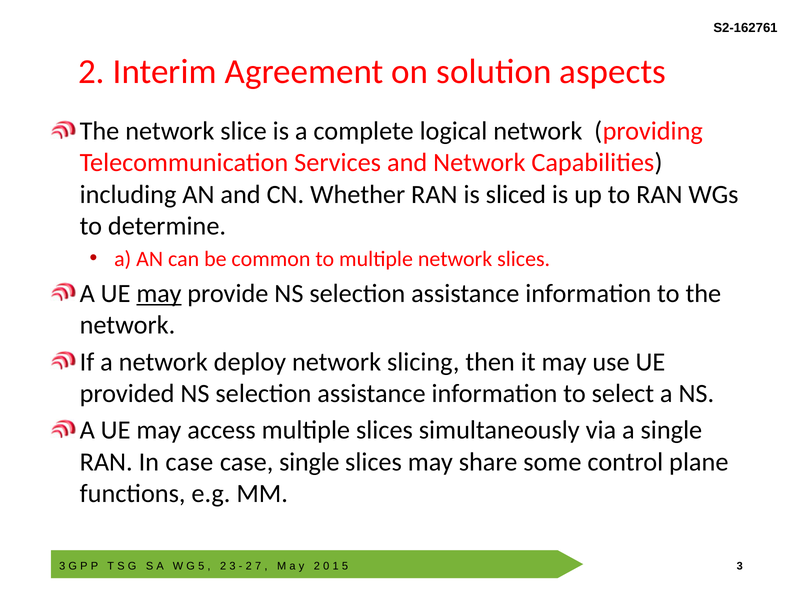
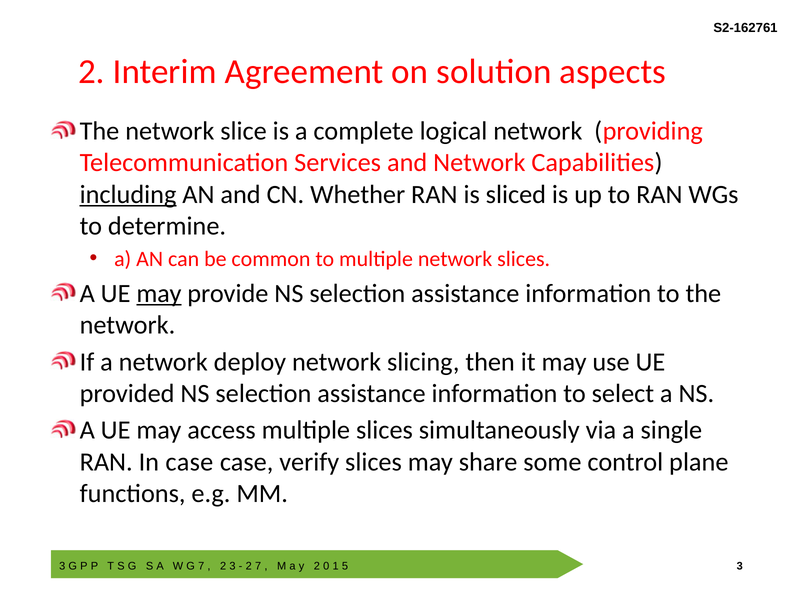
including underline: none -> present (128, 194)
case single: single -> verify (309, 462)
5: 5 -> 7 (201, 566)
